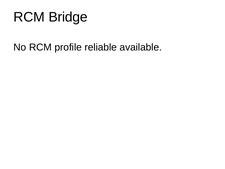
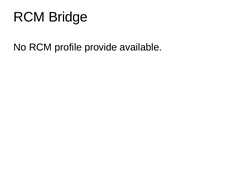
reliable: reliable -> provide (101, 47)
